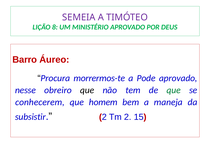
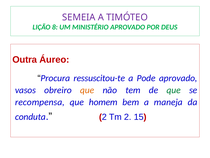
Barro: Barro -> Outra (25, 59)
morrermos-te: morrermos-te -> ressuscitou-te (99, 78)
nesse: nesse -> vasos (25, 90)
que colour: black -> orange (87, 90)
conhecerem: conhecerem -> recompensa (40, 102)
subsistir: subsistir -> conduta (30, 116)
